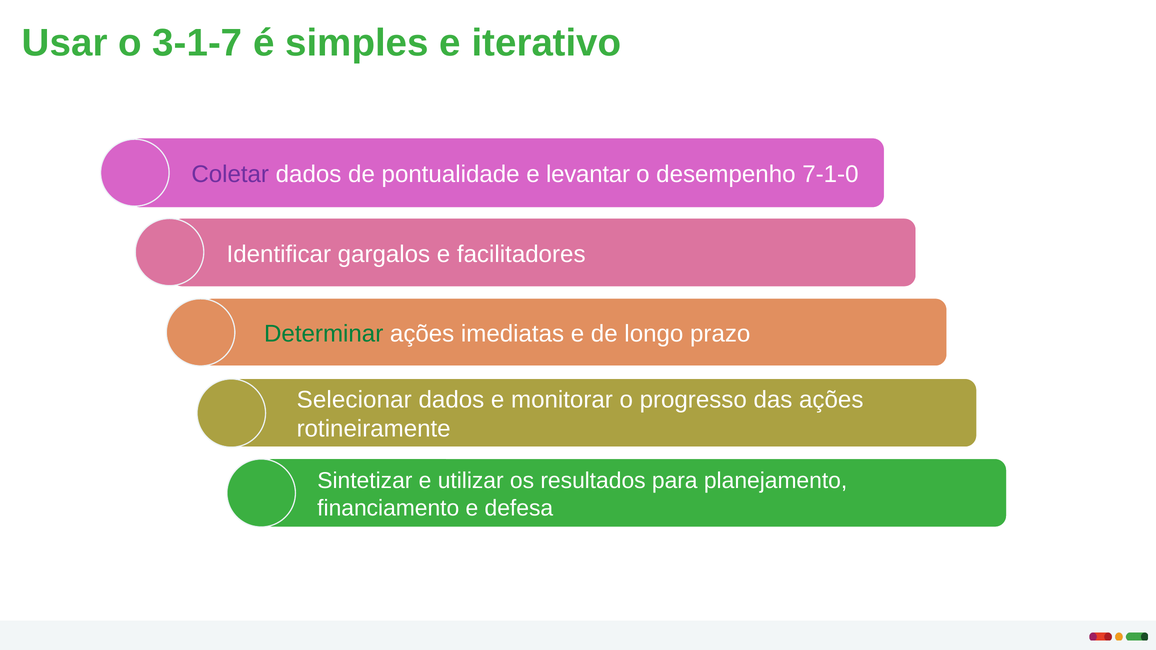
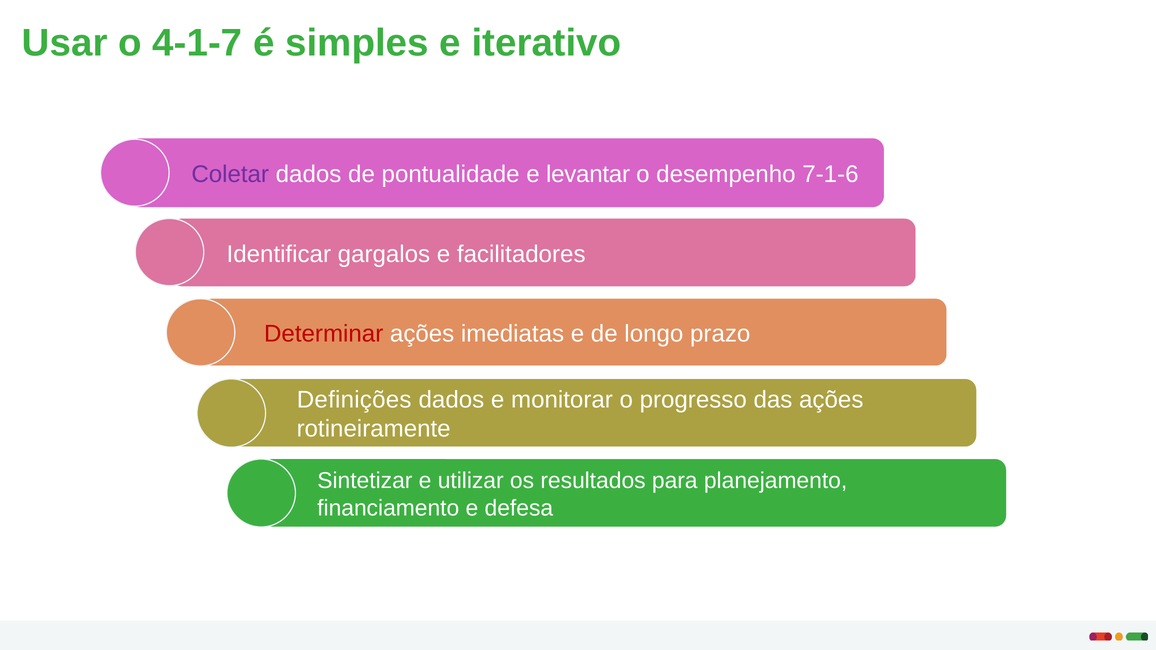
3-1-7: 3-1-7 -> 4-1-7 (197, 43)
7-1-0: 7-1-0 -> 7-1-6 (830, 174)
Determinar colour: green -> red (324, 334)
Selecionar: Selecionar -> Definições (354, 400)
